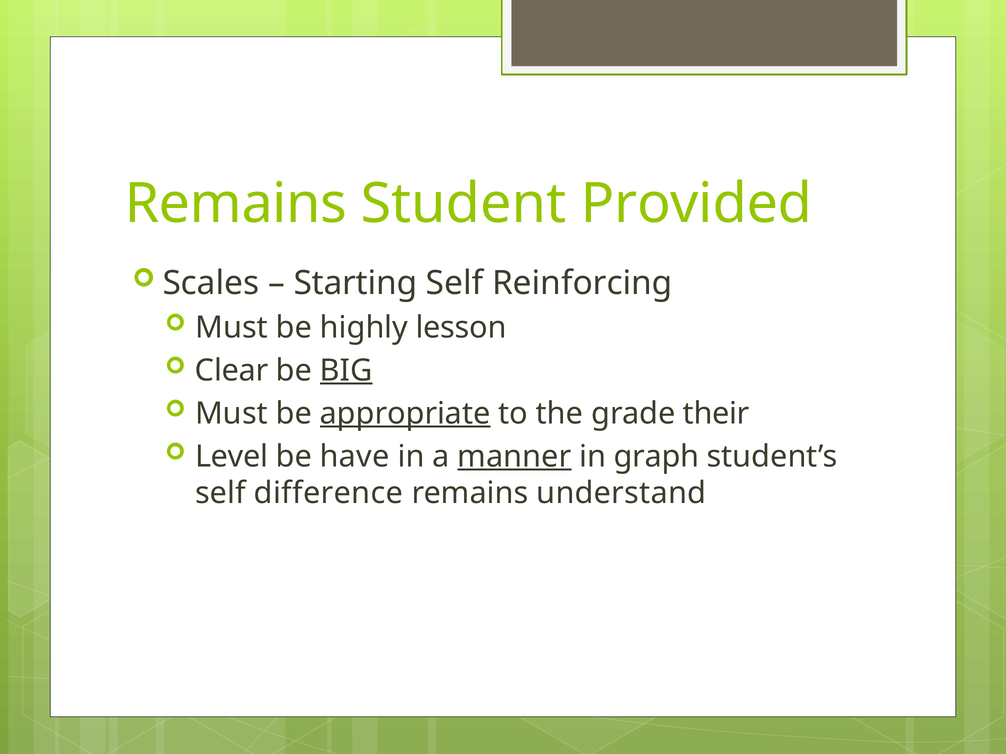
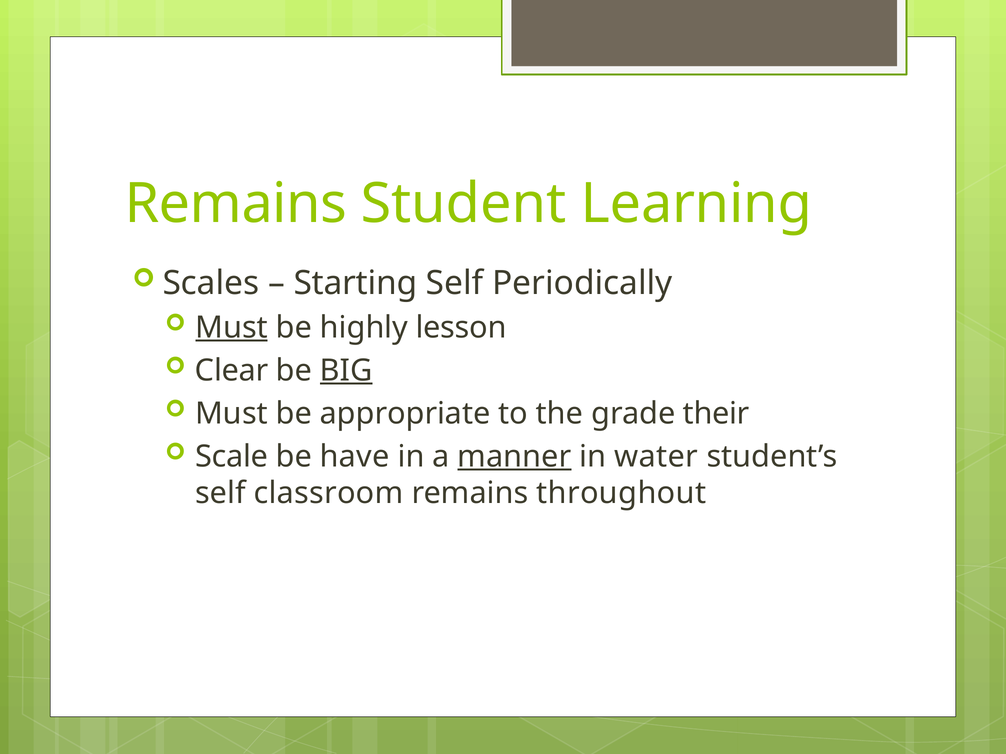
Provided: Provided -> Learning (696, 204)
Reinforcing: Reinforcing -> Periodically (582, 283)
Must underline: none -> present (232, 328)
appropriate underline: present -> none (405, 414)
Level: Level -> Scale (232, 457)
graph: graph -> water (656, 457)
difference: difference -> classroom (329, 494)
understand: understand -> throughout (621, 494)
